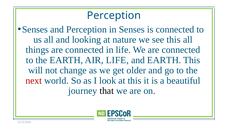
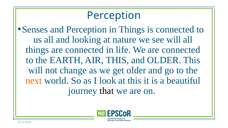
in Senses: Senses -> Things (132, 29)
see this: this -> will (174, 40)
AIR LIFE: LIFE -> THIS (117, 60)
and EARTH: EARTH -> OLDER (164, 60)
next colour: red -> orange (34, 81)
